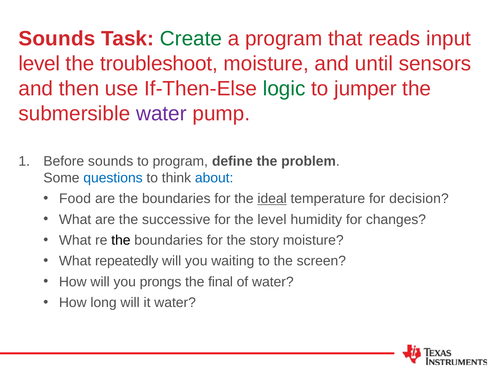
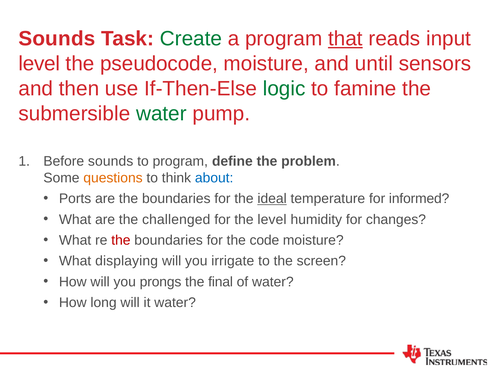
that underline: none -> present (345, 39)
troubleshoot: troubleshoot -> pseudocode (159, 64)
jumper: jumper -> famine (365, 88)
water colour: purple -> green (161, 113)
questions colour: blue -> orange (113, 178)
Food: Food -> Ports (75, 198)
decision: decision -> informed (419, 198)
successive: successive -> challenged (176, 219)
the colour: black -> red (121, 240)
story: story -> code (264, 240)
repeatedly: repeatedly -> displaying (127, 261)
waiting: waiting -> irrigate (233, 261)
